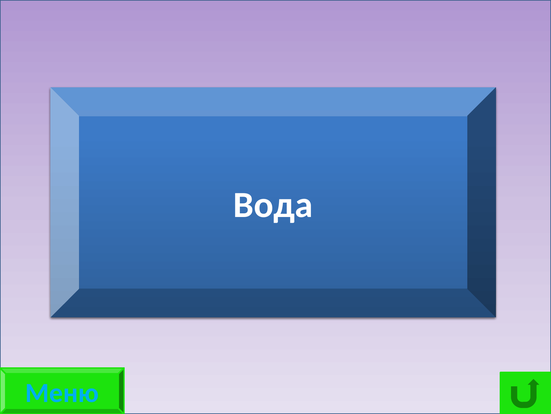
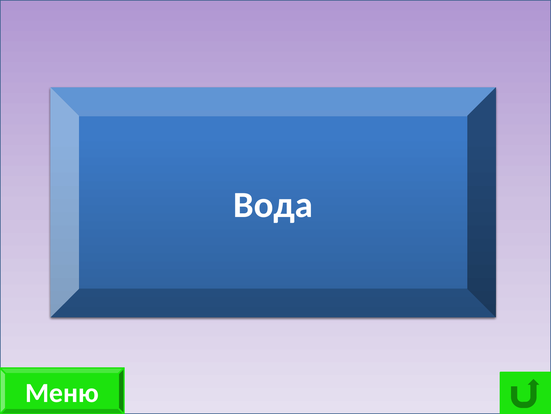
Меню colour: light blue -> white (62, 392)
